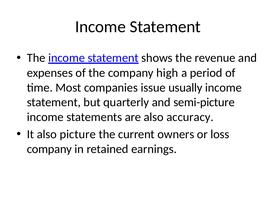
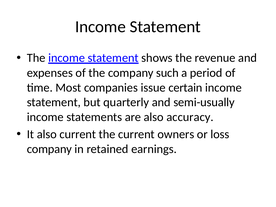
high: high -> such (167, 73)
usually: usually -> certain (185, 88)
semi-picture: semi-picture -> semi-usually (204, 102)
also picture: picture -> current (78, 134)
